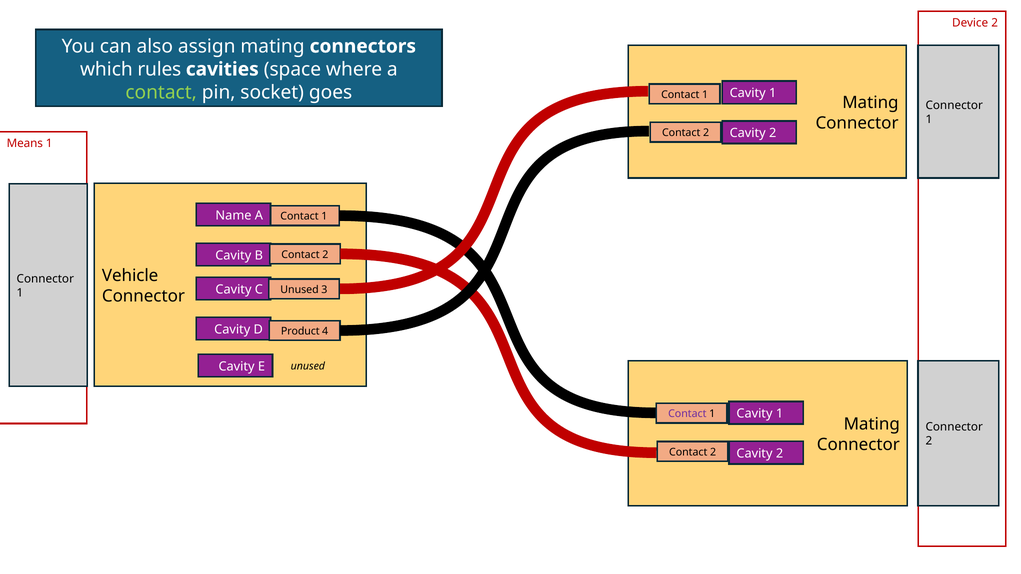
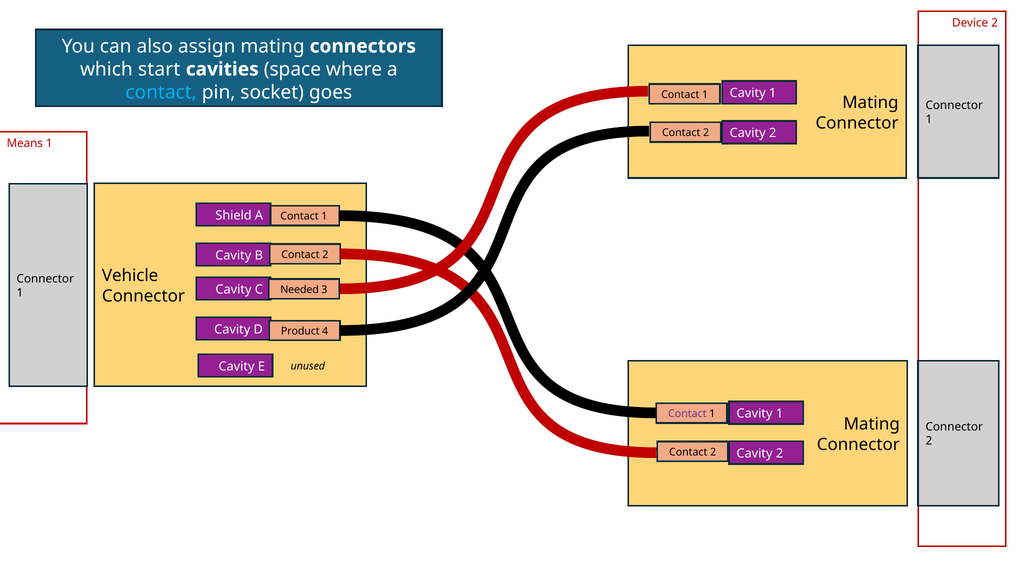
rules: rules -> start (159, 69)
contact colour: light green -> light blue (161, 92)
Name: Name -> Shield (234, 216)
Unused: Unused -> Needed (300, 290)
